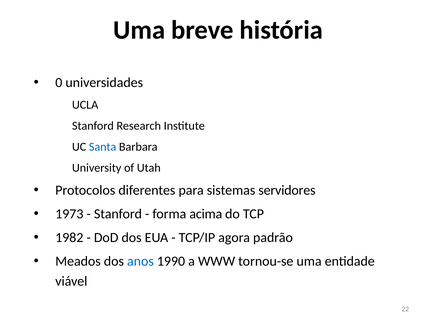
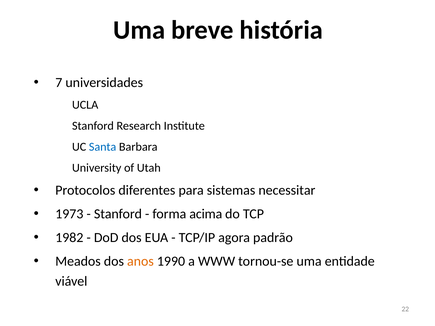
0: 0 -> 7 (59, 83)
servidores: servidores -> necessitar (287, 191)
anos colour: blue -> orange (140, 261)
